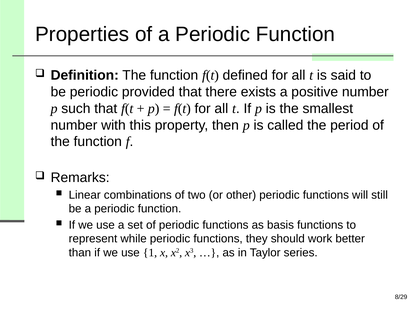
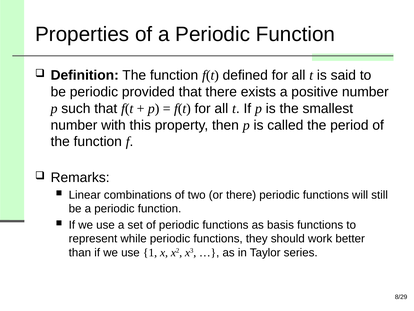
or other: other -> there (241, 195)
